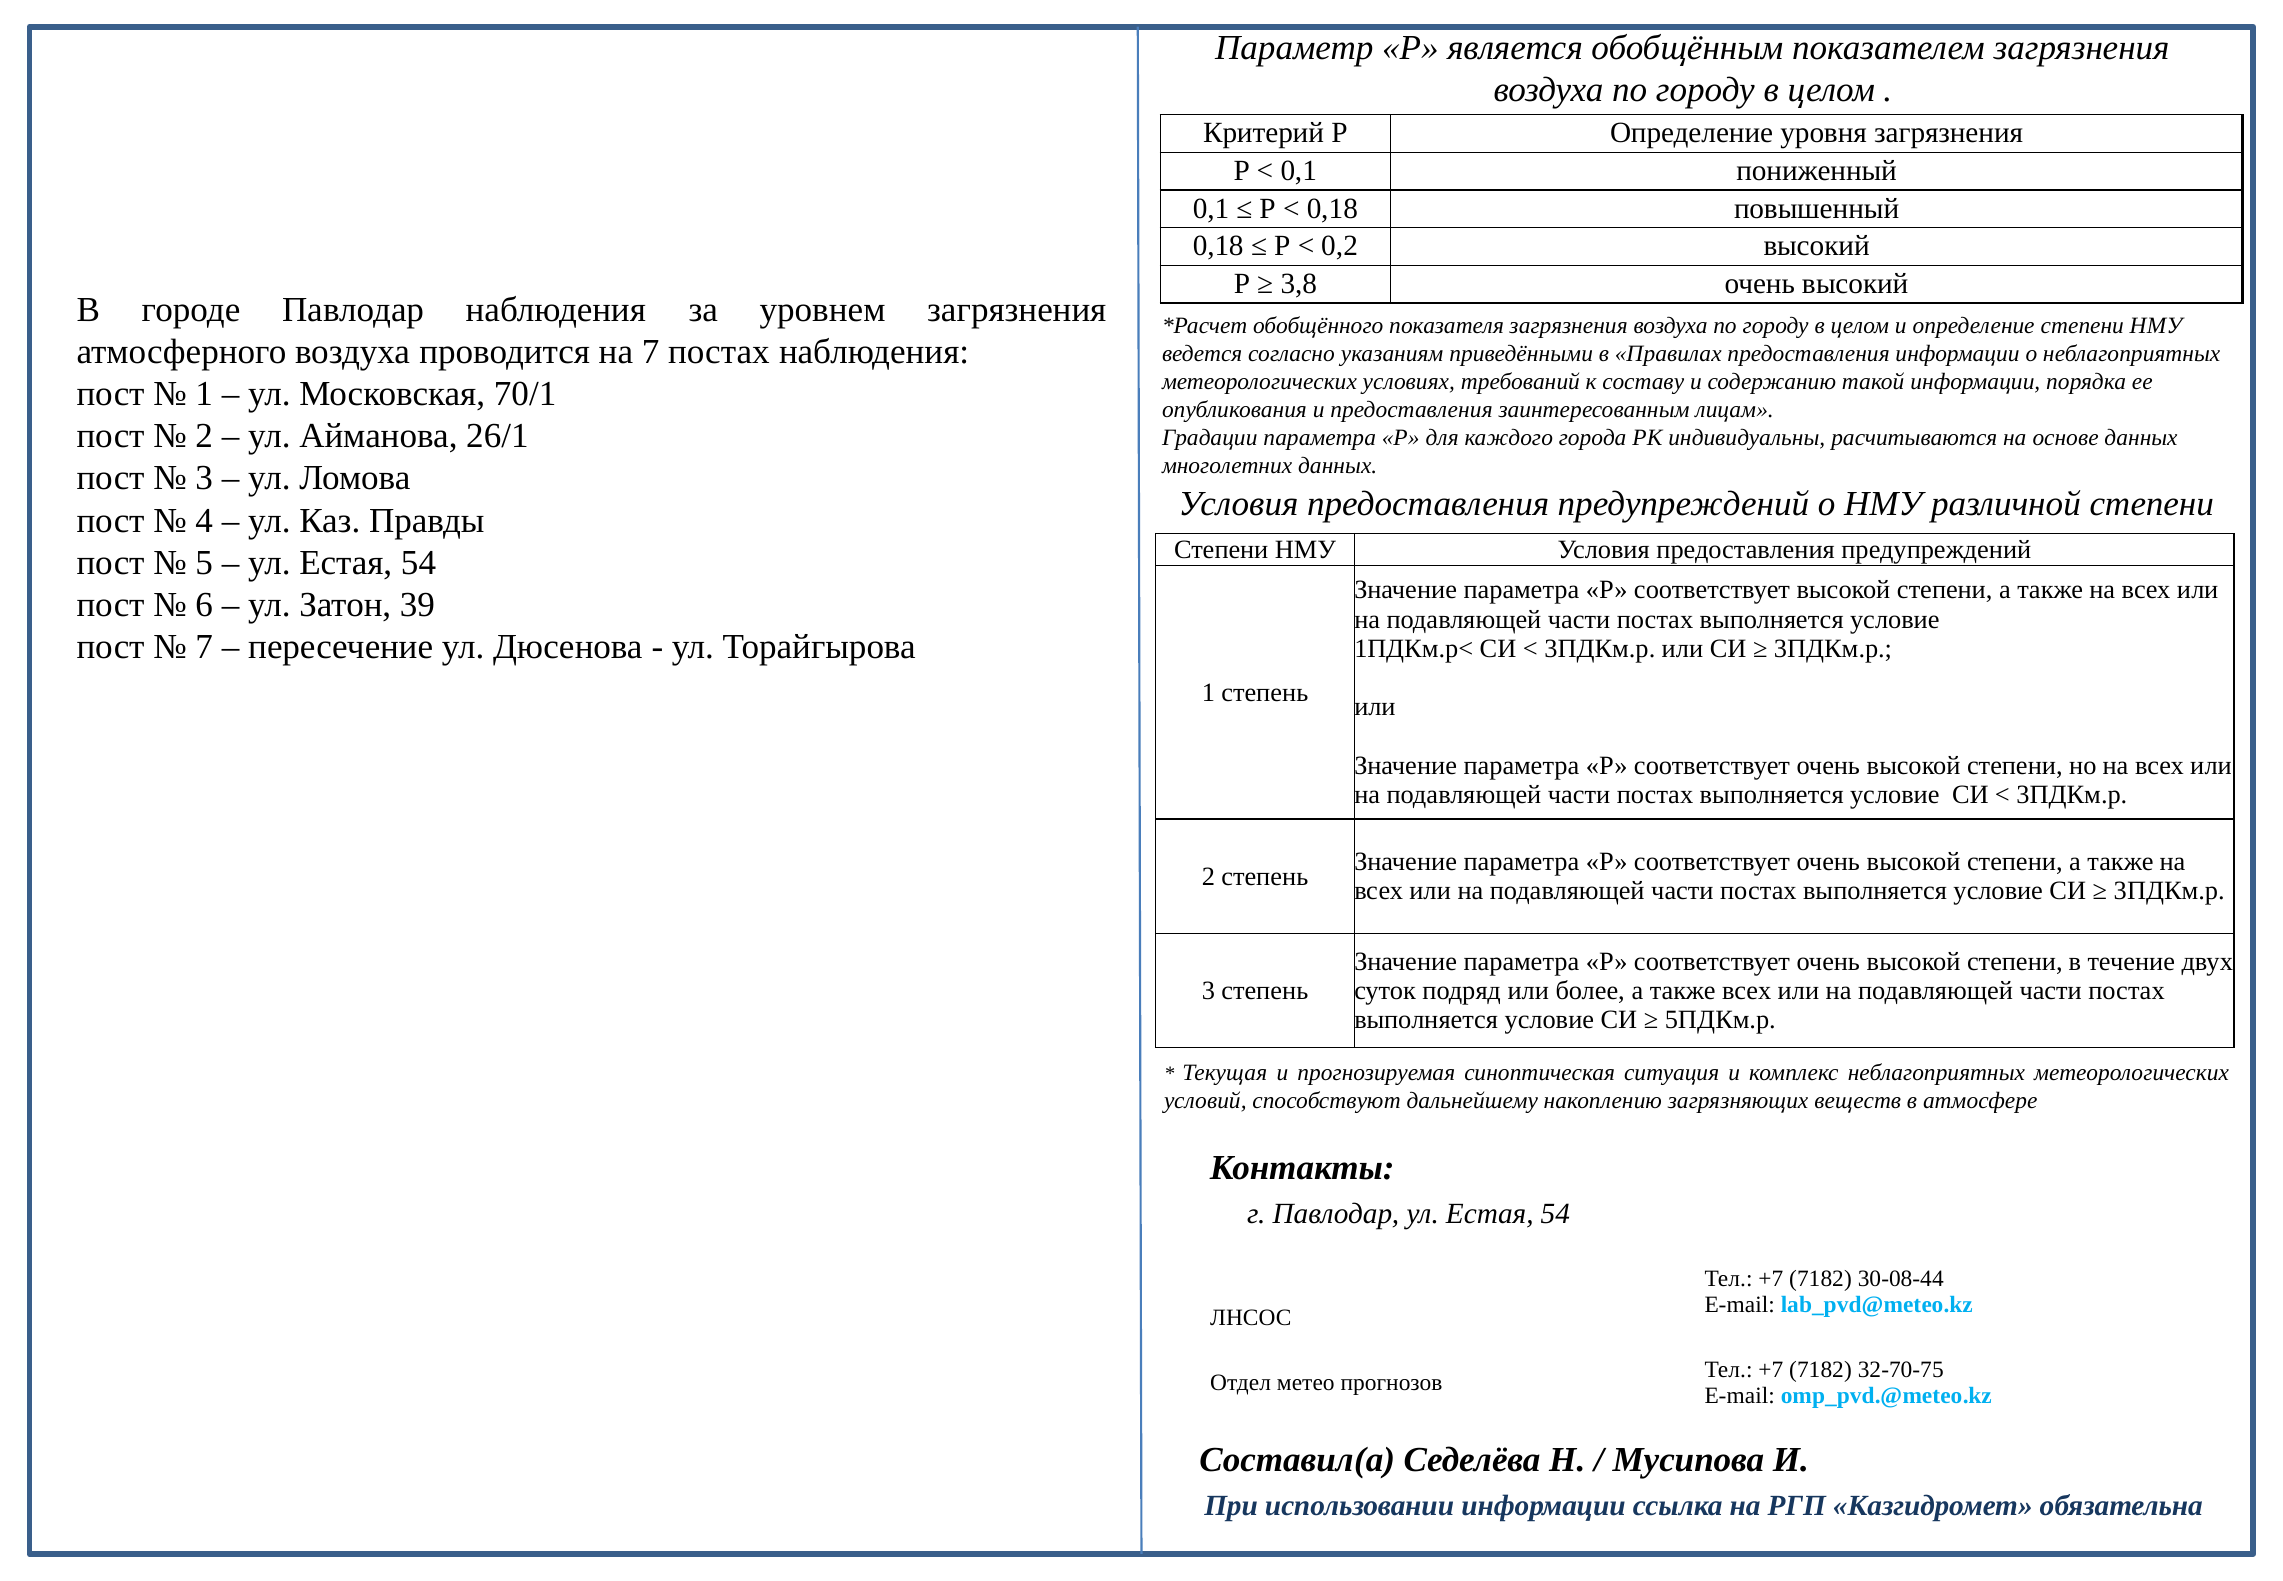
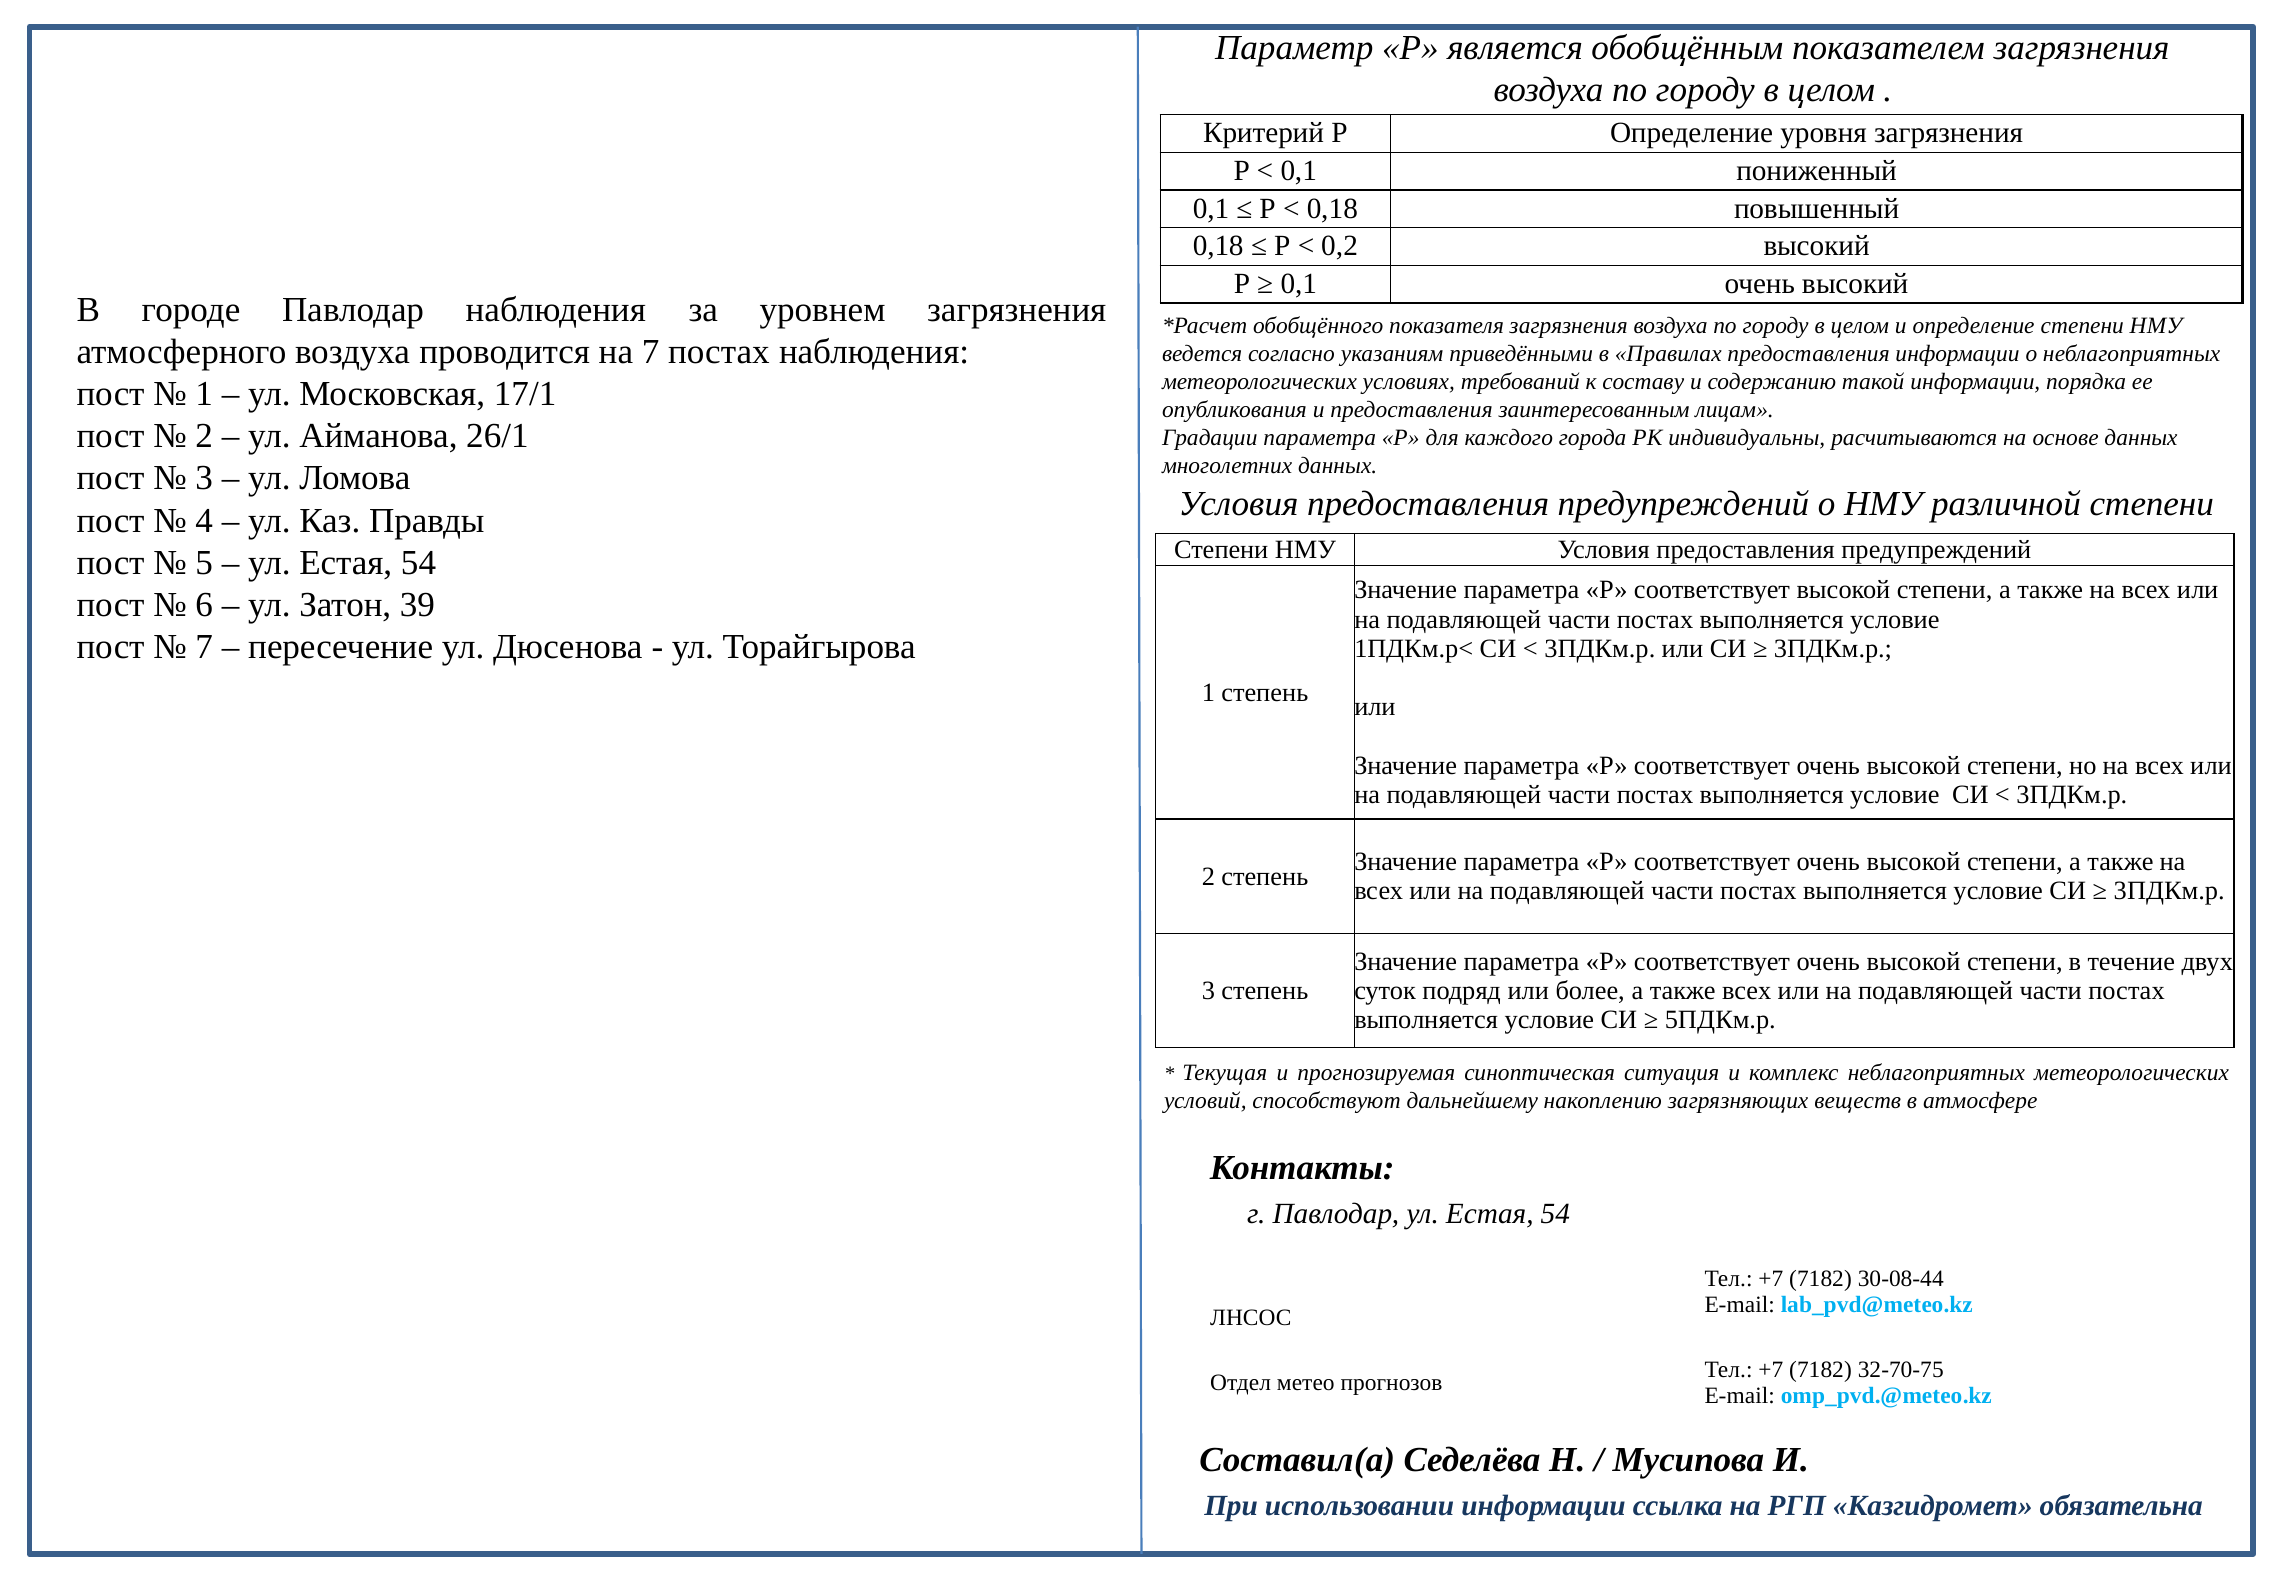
3,8: 3,8 -> 0,1 (1299, 284)
70/1: 70/1 -> 17/1 (525, 394)
